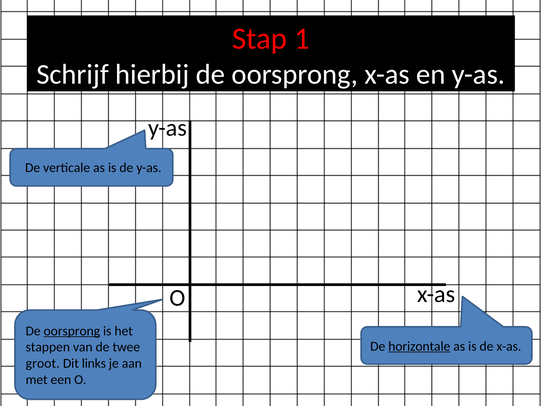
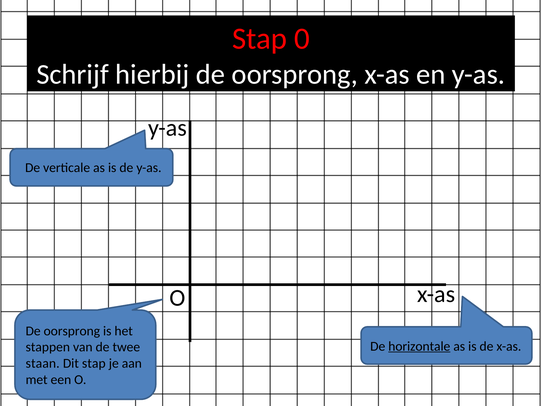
1: 1 -> 0 (302, 39)
oorsprong underline: present -> none (72, 331)
groot: groot -> staan (43, 364)
Dit links: links -> stap (94, 364)
